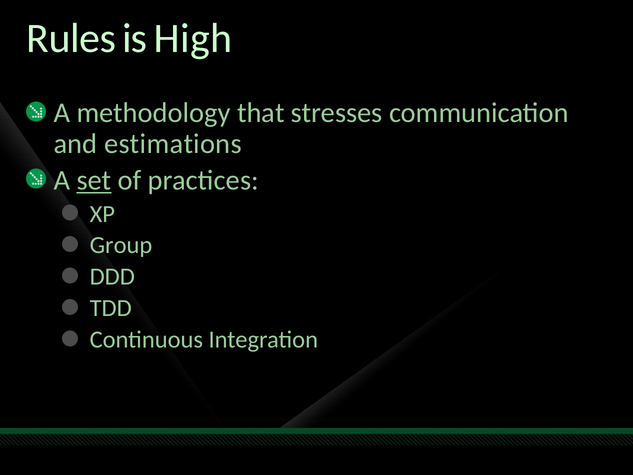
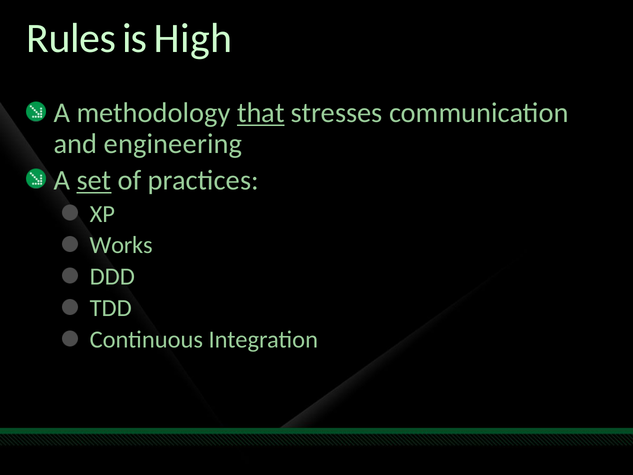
that underline: none -> present (261, 113)
estimations: estimations -> engineering (173, 144)
Group: Group -> Works (121, 245)
